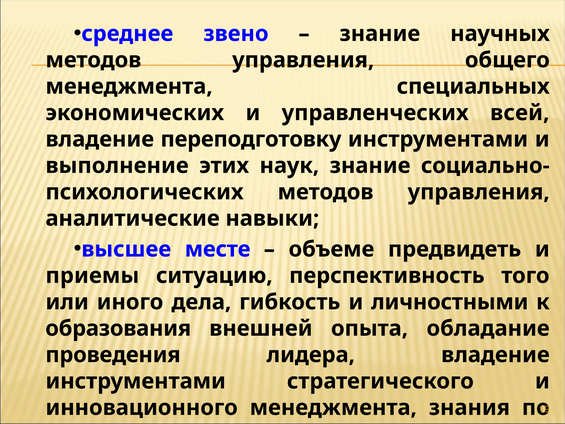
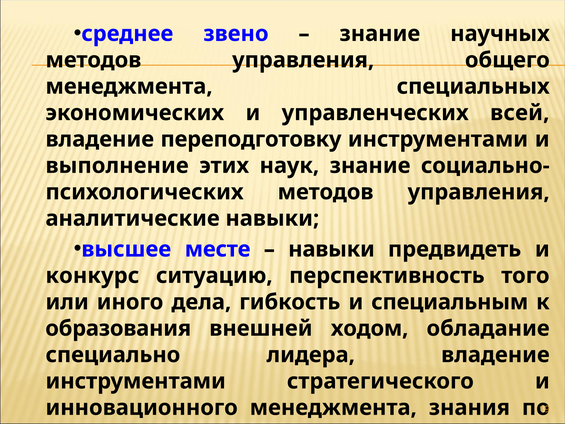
объеме: объеме -> навыки (332, 249)
приемы: приемы -> конкурс (92, 275)
и личностными: личностными -> специальным (450, 302)
опыта: опыта -> ходом (370, 328)
проведения: проведения -> специально (113, 355)
